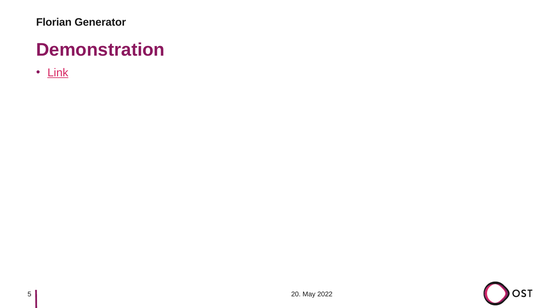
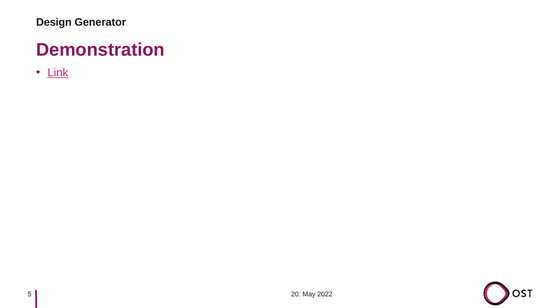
Florian: Florian -> Design (54, 22)
